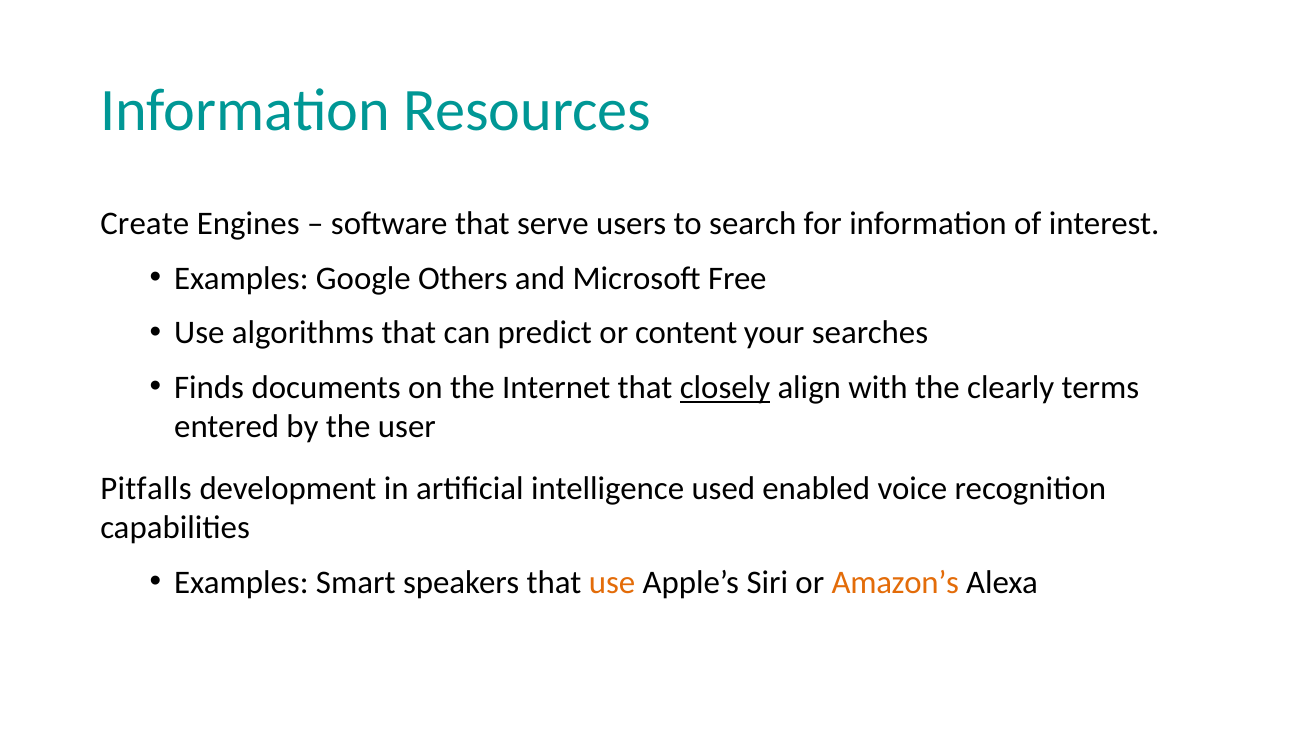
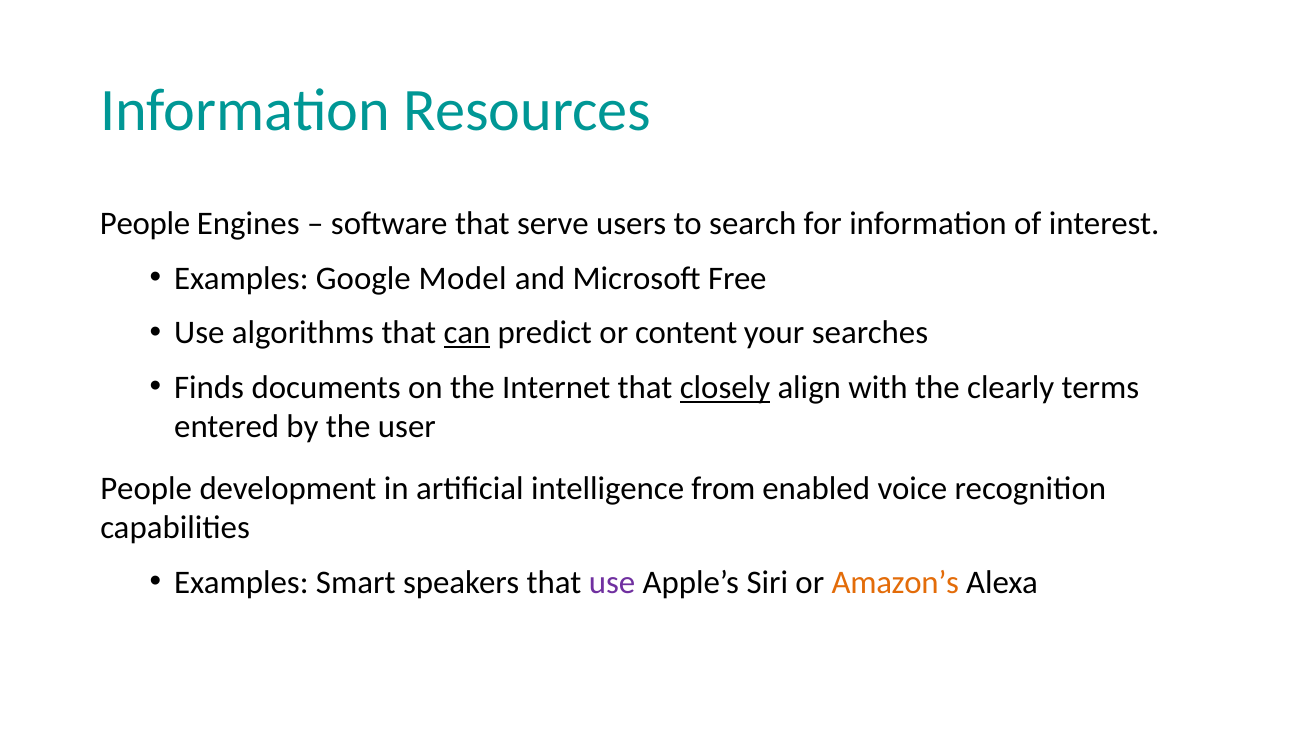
Create: Create -> People (145, 224)
Others: Others -> Model (463, 278)
can underline: none -> present (467, 333)
Pitfalls: Pitfalls -> People (146, 488)
used: used -> from (723, 488)
use colour: orange -> purple (612, 582)
